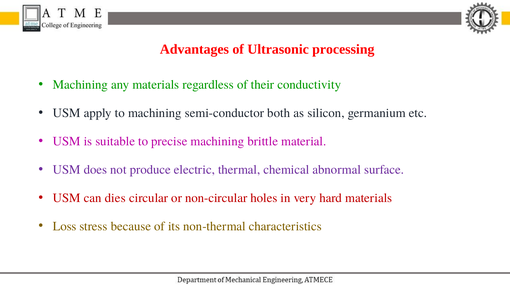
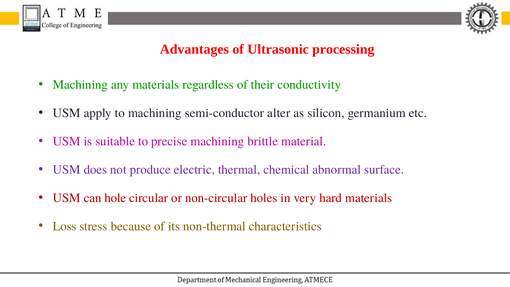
both: both -> alter (279, 113)
dies: dies -> hole (115, 198)
